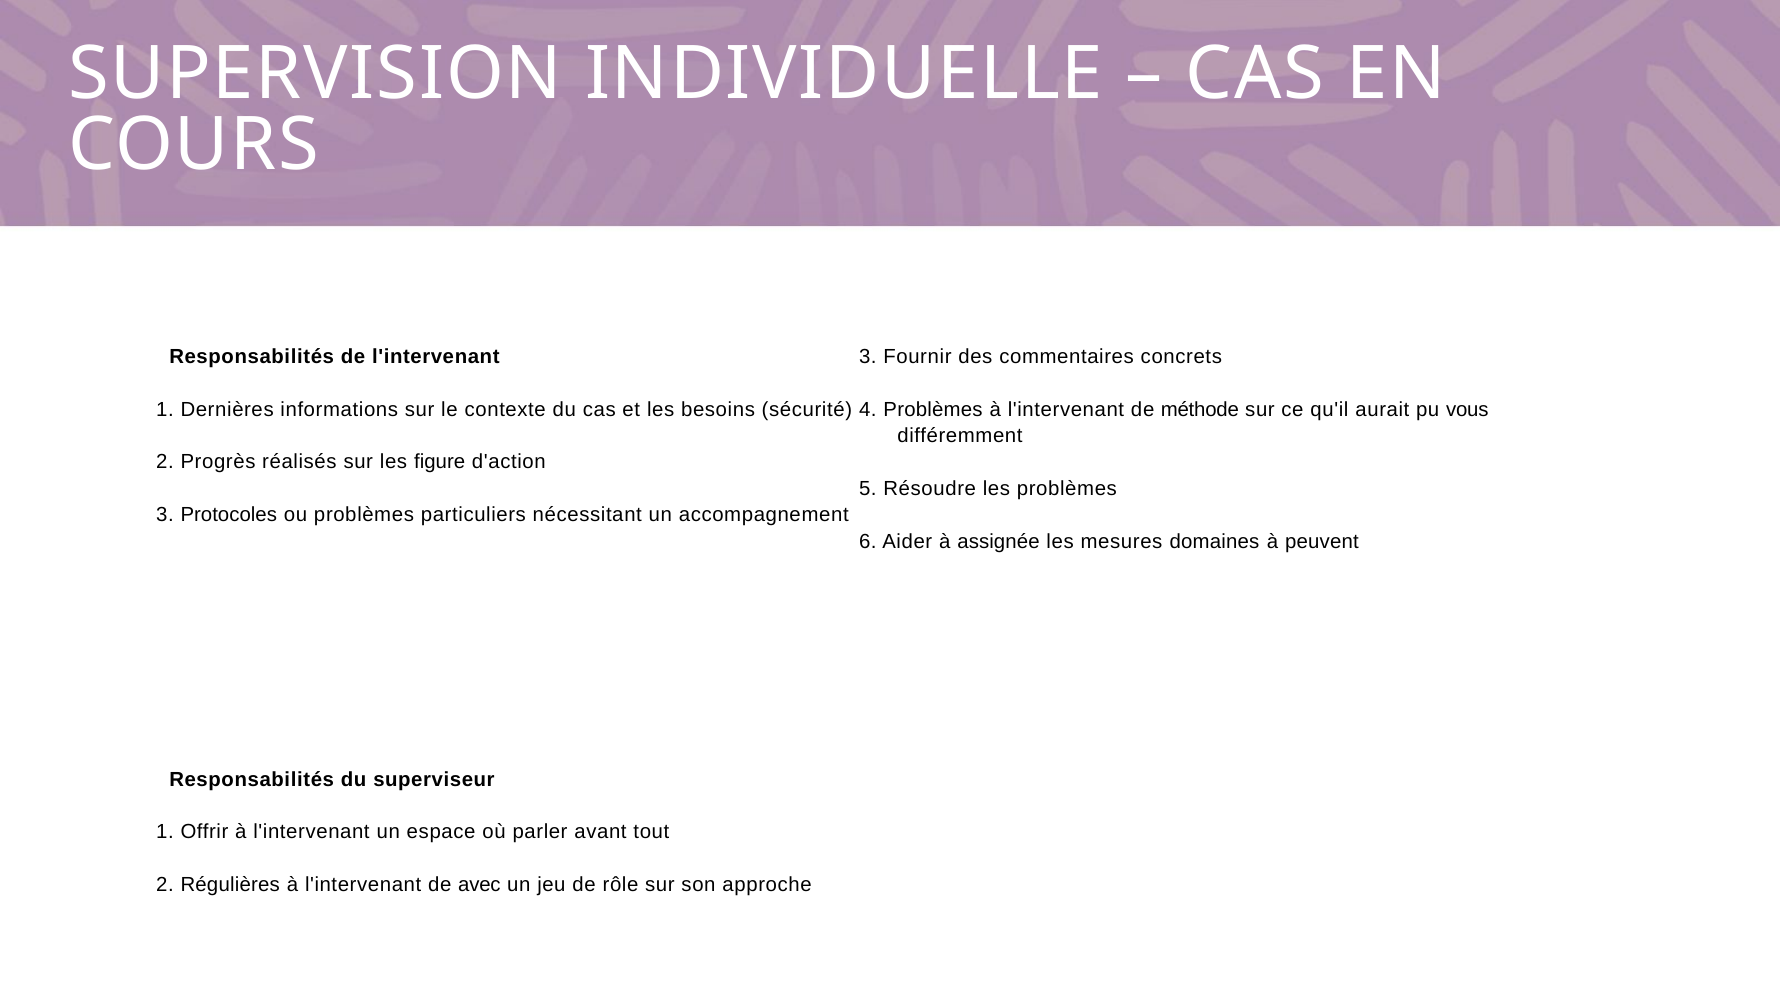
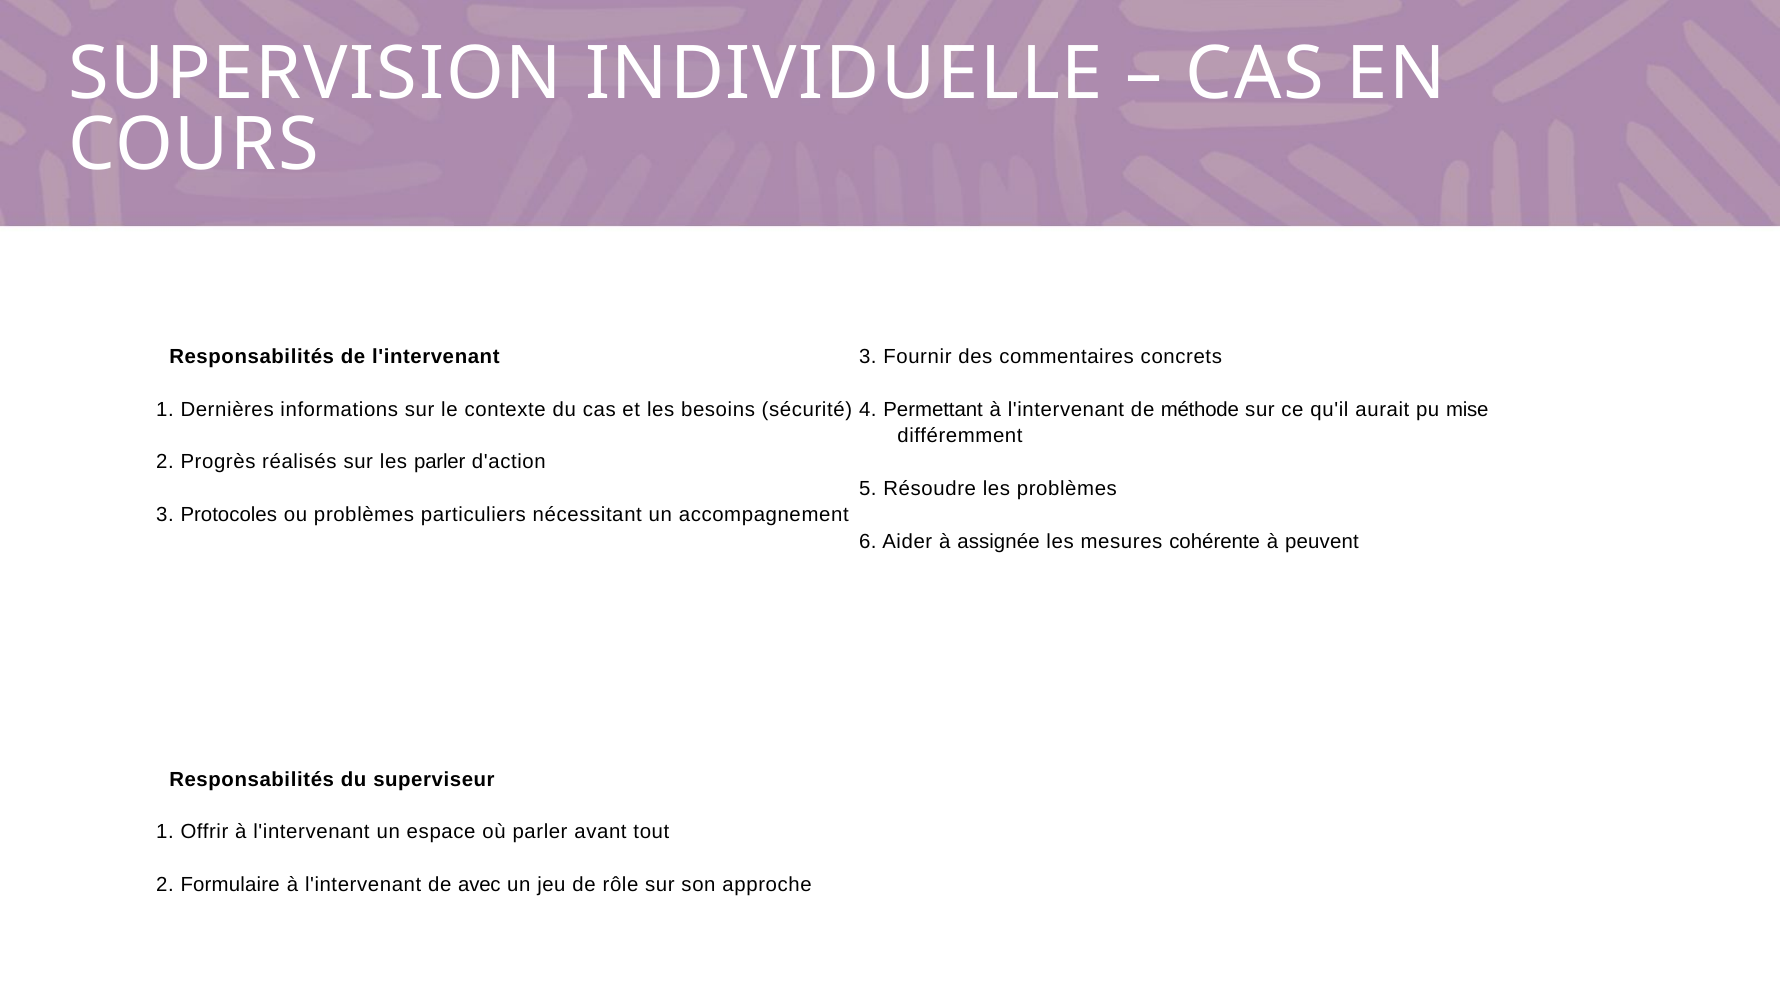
4 Problèmes: Problèmes -> Permettant (933, 409)
vous: vous -> mise (1467, 409)
les figure: figure -> parler (440, 462)
domaines: domaines -> cohérente (1215, 542)
Régulières: Régulières -> Formulaire (230, 885)
